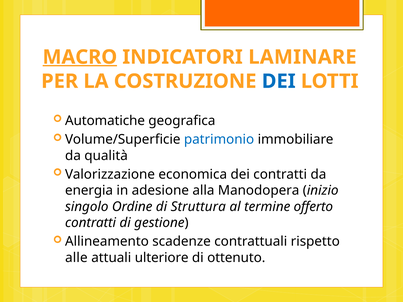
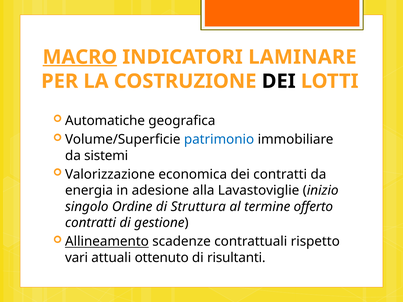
DEI colour: blue -> black (279, 81)
qualità: qualità -> sistemi (106, 156)
Manodopera: Manodopera -> Lavastoviglie (259, 191)
Allineamento underline: none -> present (107, 242)
alle: alle -> vari (76, 258)
ulteriore: ulteriore -> ottenuto (162, 258)
ottenuto: ottenuto -> risultanti (236, 258)
